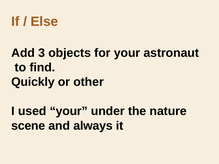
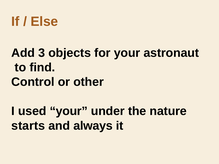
Quickly: Quickly -> Control (33, 82)
scene: scene -> starts (28, 126)
